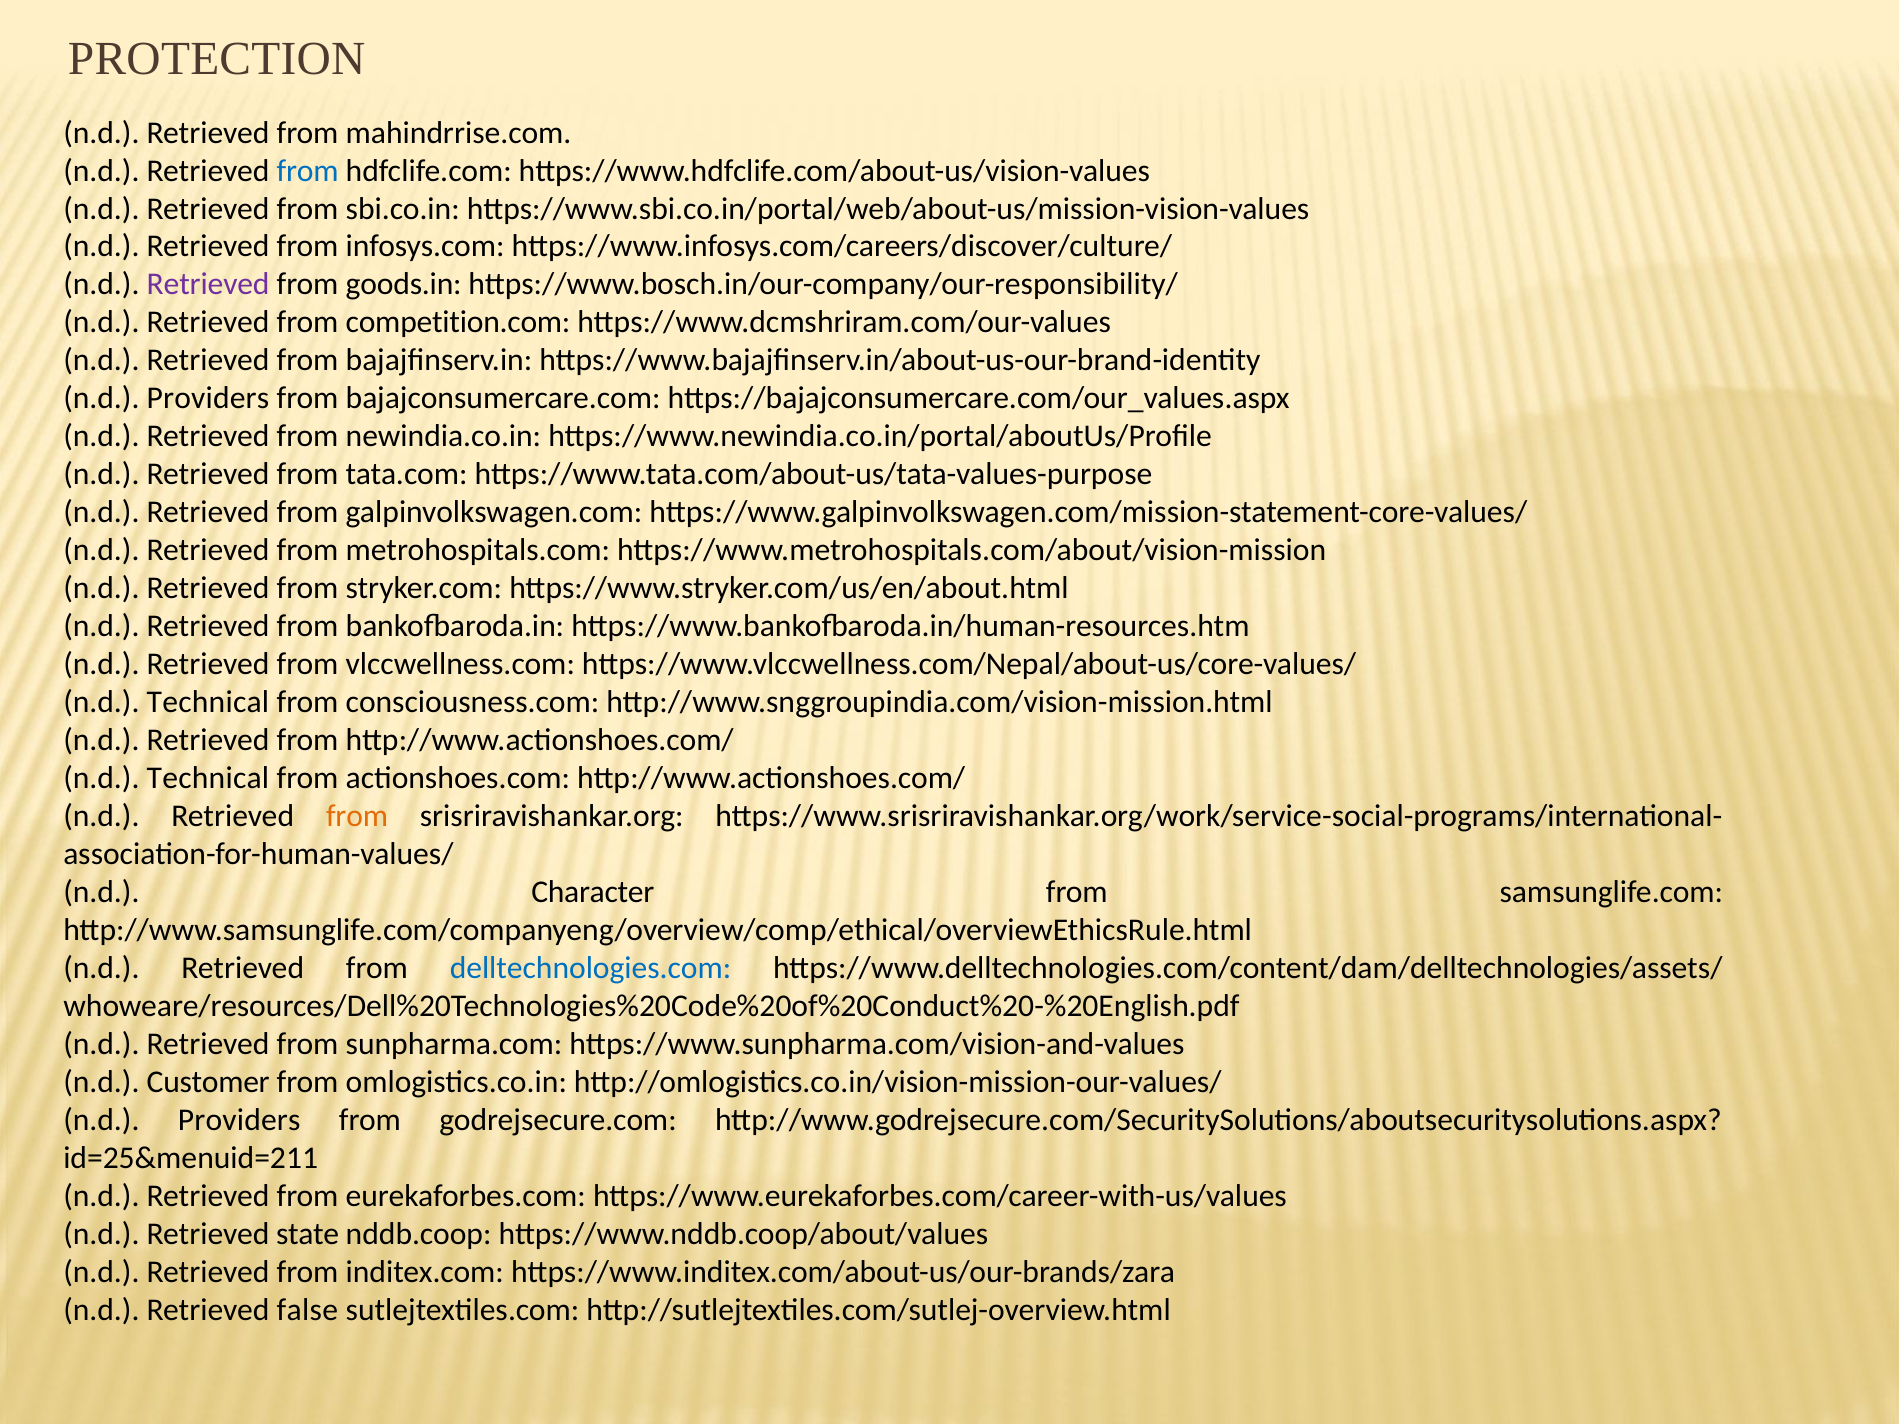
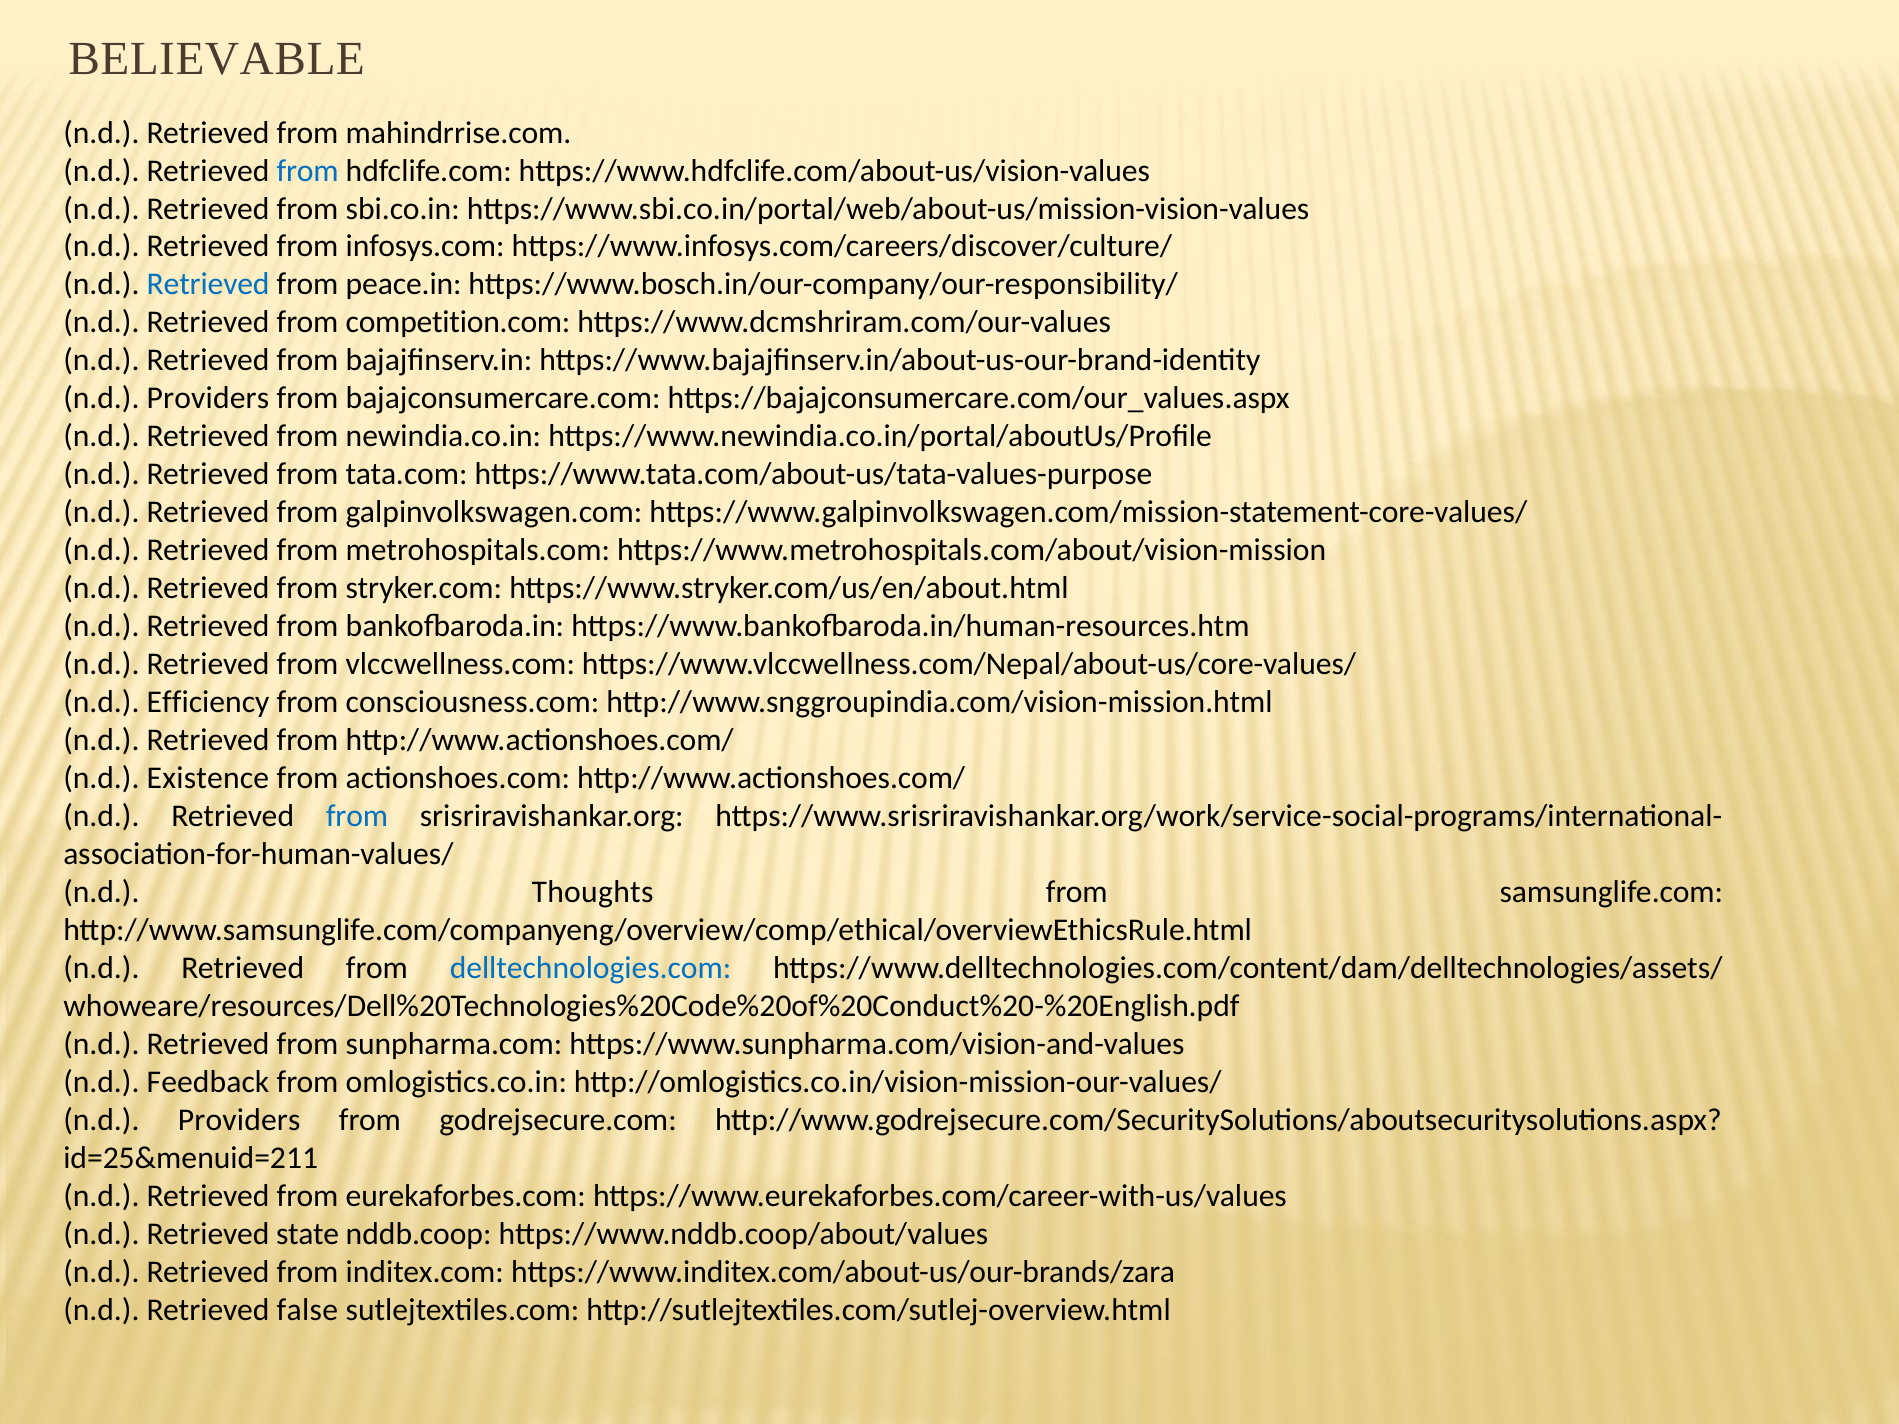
PROTECTION: PROTECTION -> BELIEVABLE (217, 59)
Retrieved colour: purple -> blue (208, 285)
goods.in: goods.in -> peace.in (404, 285)
Technical: Technical -> Efficiency (208, 702)
Technical: Technical -> Existence (208, 778)
from colour: orange -> blue (357, 816)
Character: Character -> Thoughts (593, 892)
Customer: Customer -> Feedback (208, 1082)
